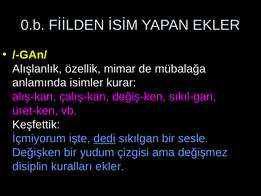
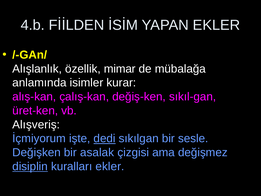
0.b: 0.b -> 4.b (33, 25)
Keşfettik: Keşfettik -> Alışveriş (36, 124)
yudum: yudum -> asalak (97, 152)
disiplin underline: none -> present (30, 166)
